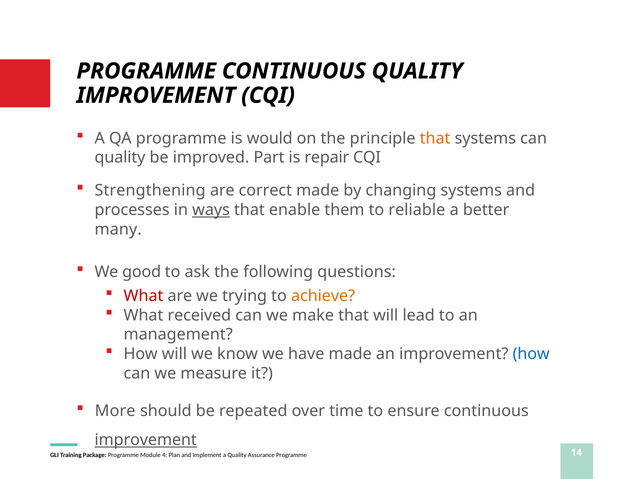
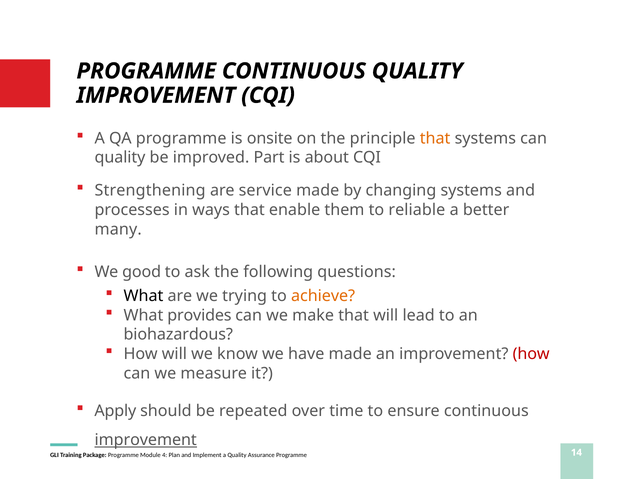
would: would -> onsite (270, 138)
repair: repair -> about (327, 158)
correct: correct -> service (265, 191)
ways underline: present -> none (211, 210)
What colour: red -> black (143, 296)
received: received -> provides (199, 316)
management: management -> biohazardous (178, 335)
how colour: blue -> red (531, 354)
More: More -> Apply (115, 411)
